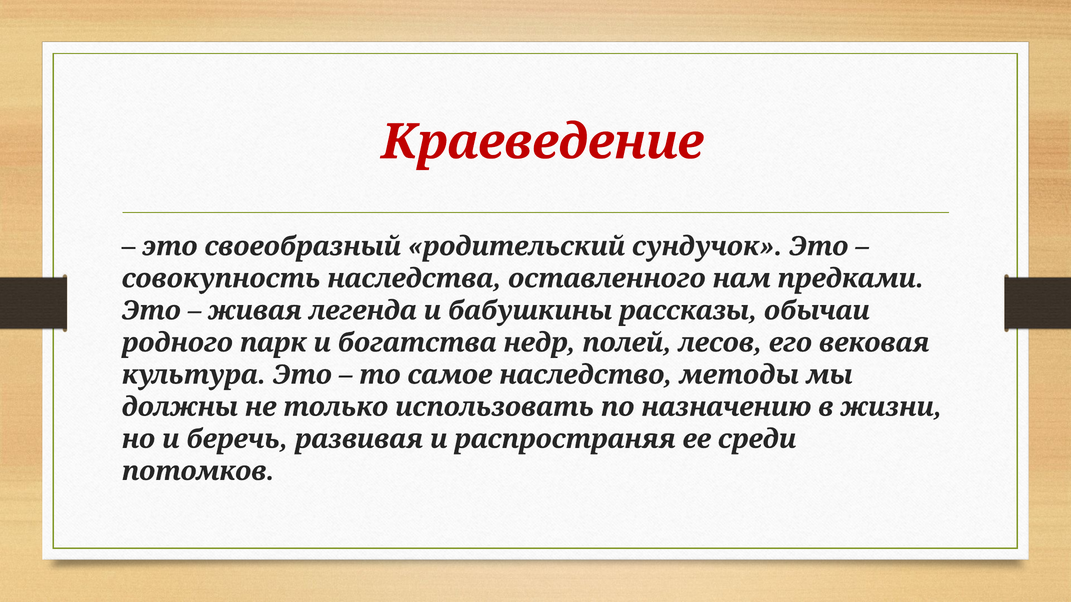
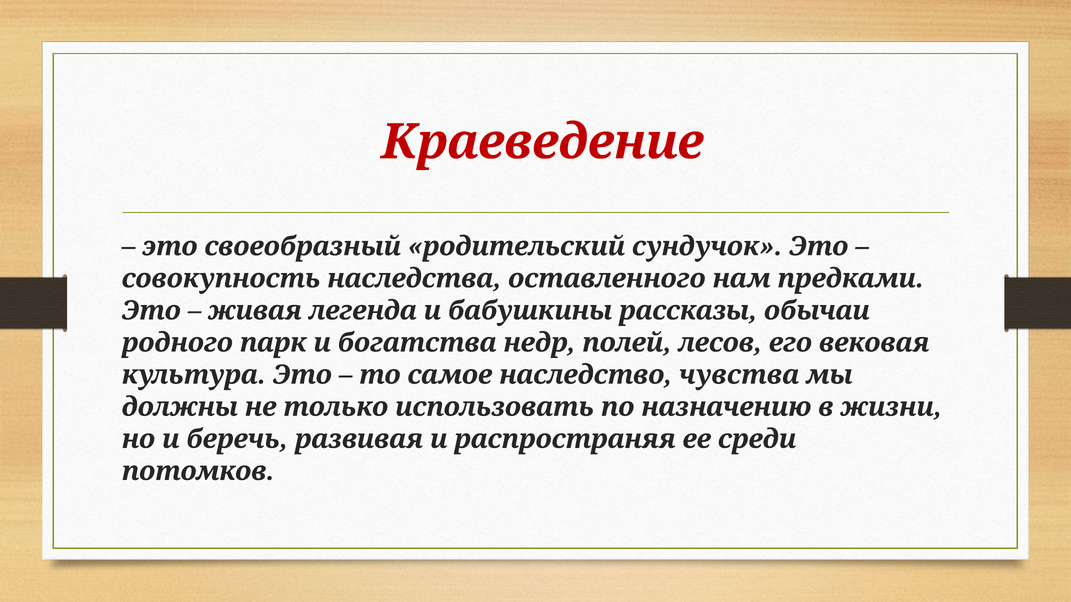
методы: методы -> чувства (739, 375)
